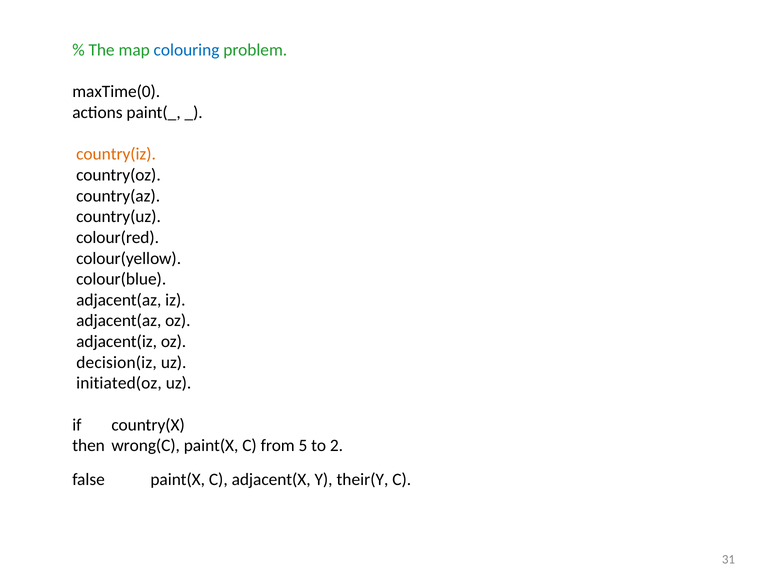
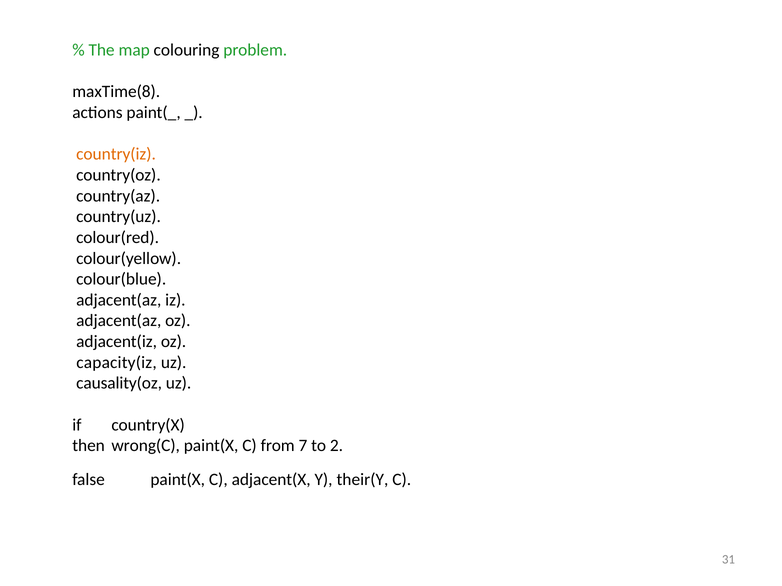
colouring colour: blue -> black (187, 50)
maxTime(0: maxTime(0 -> maxTime(8 (116, 92)
decision(iz: decision(iz -> capacity(iz (117, 363)
initiated(oz: initiated(oz -> causality(oz (119, 384)
5: 5 -> 7 (303, 446)
